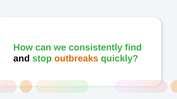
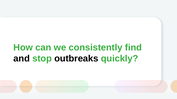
outbreaks colour: orange -> black (76, 59)
